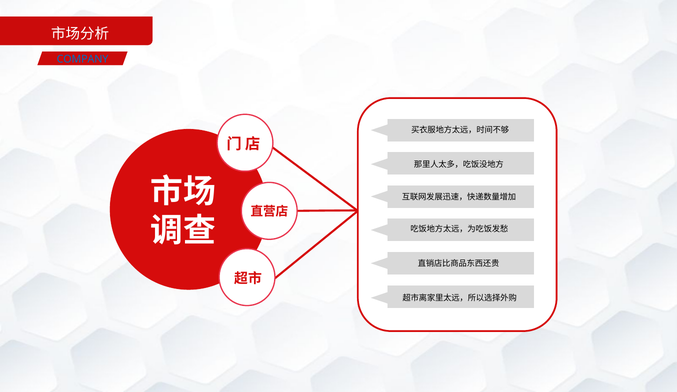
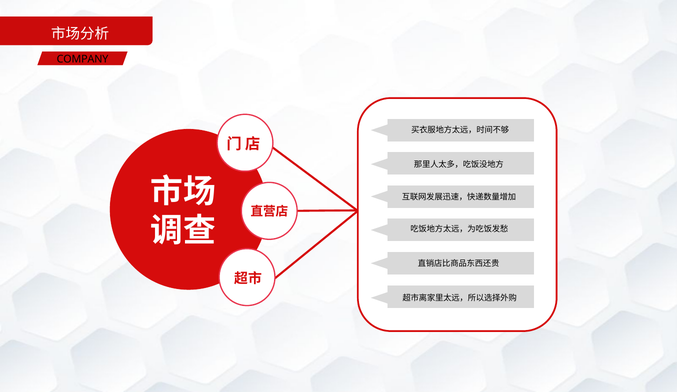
COMPANY colour: blue -> black (82, 59)
